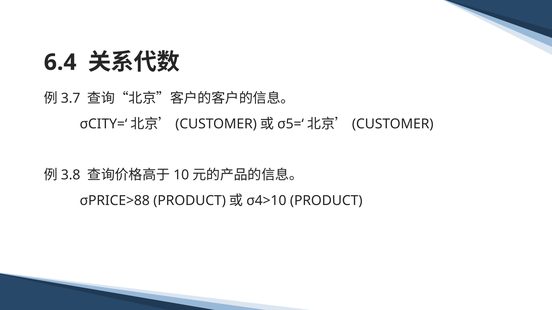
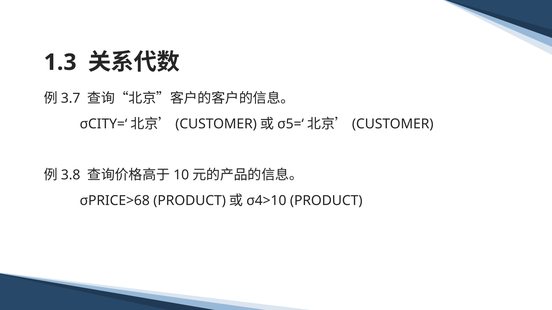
6.4: 6.4 -> 1.3 (60, 62)
σPRICE>88: σPRICE>88 -> σPRICE>68 (115, 201)
